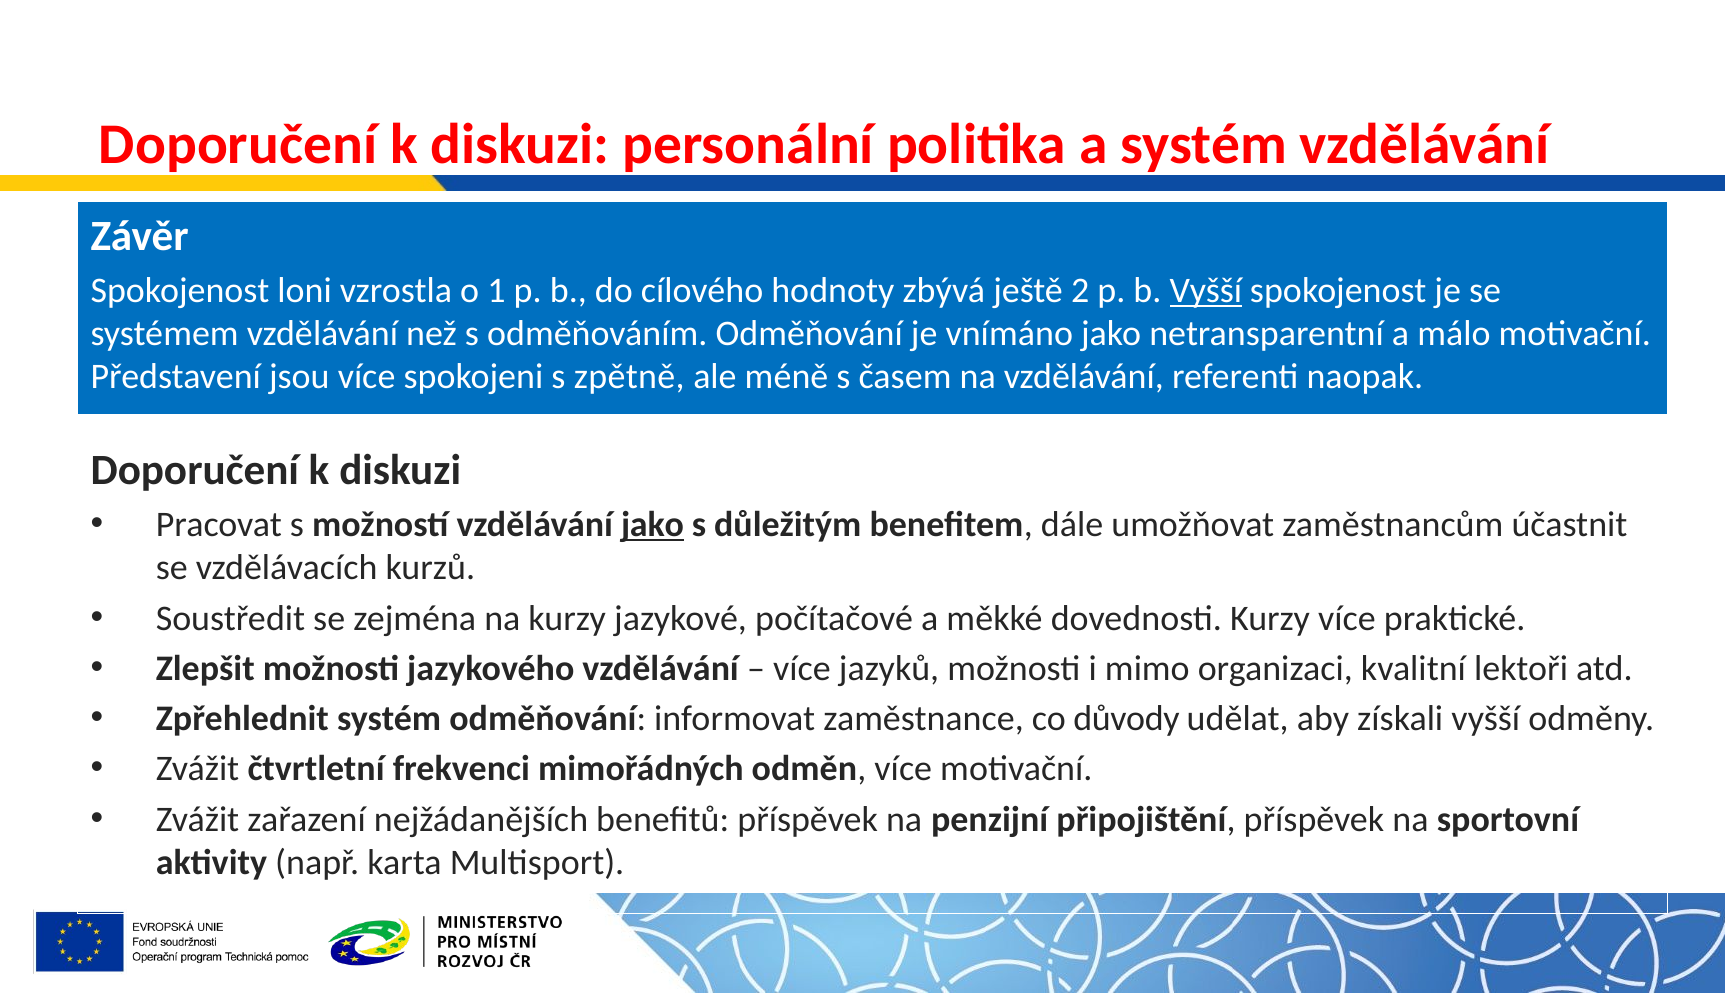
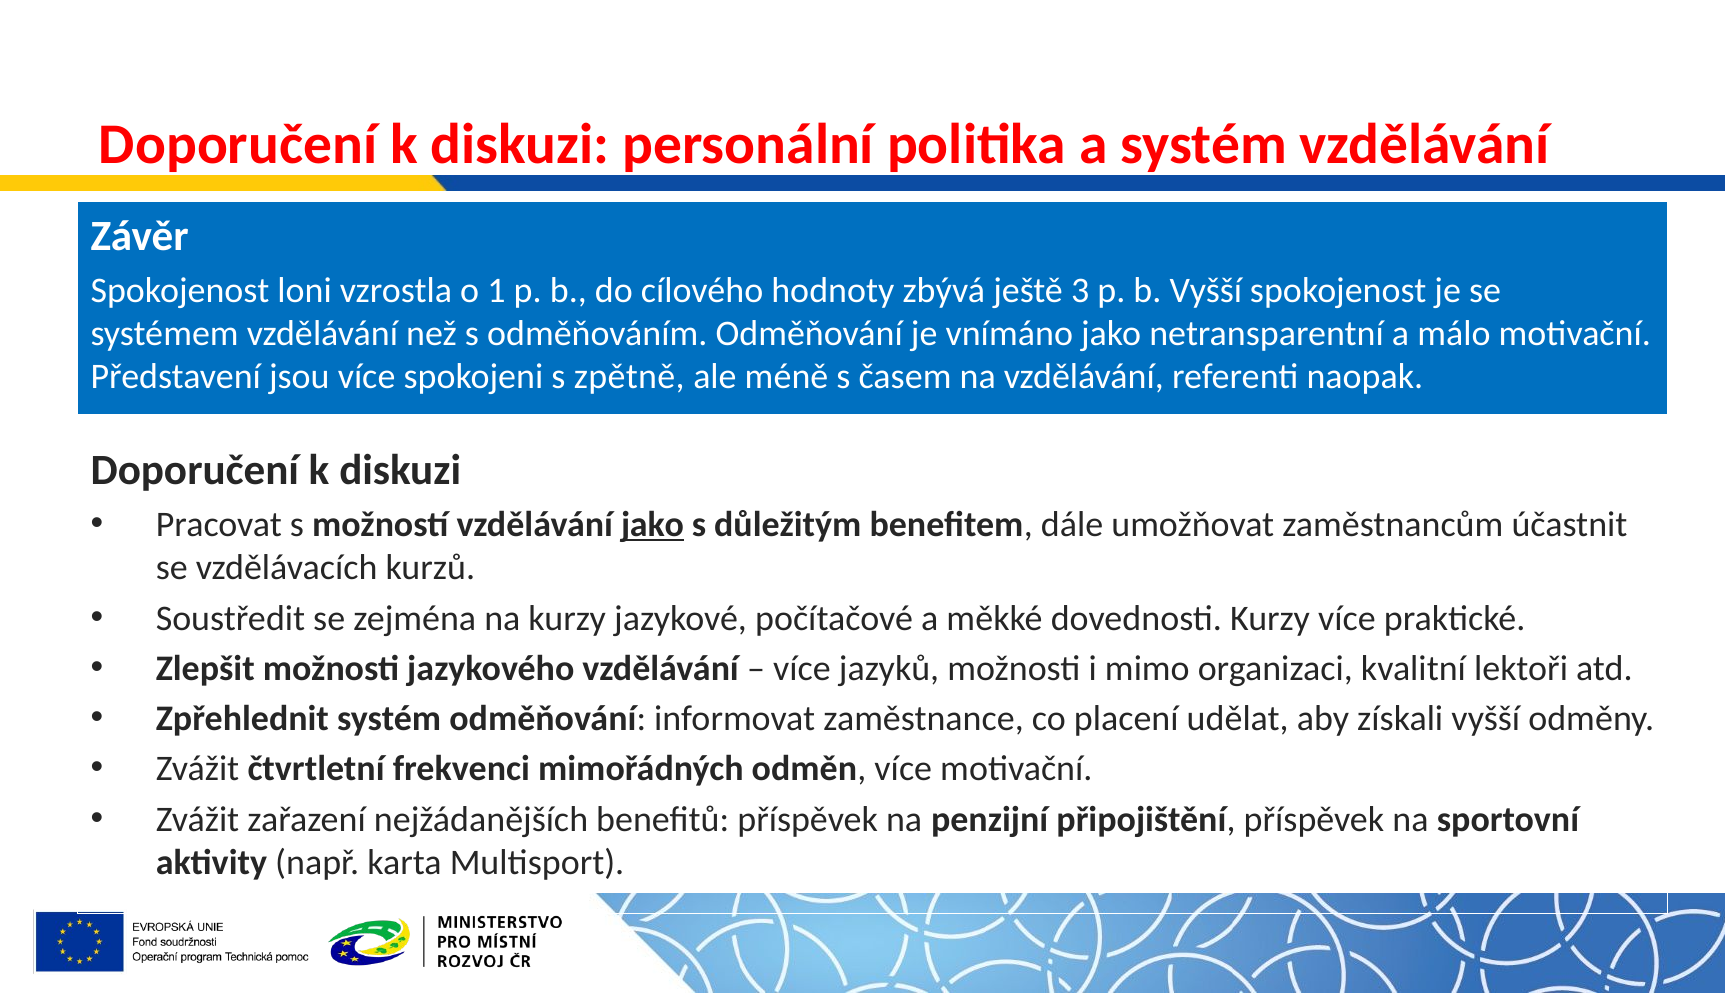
2: 2 -> 3 (1080, 291)
Vyšší underline: present -> none (1206, 291)
důvody: důvody -> placení (1126, 719)
